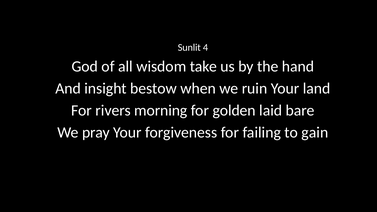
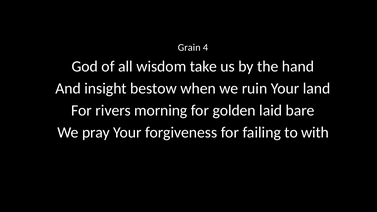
Sunlit: Sunlit -> Grain (189, 47)
gain: gain -> with (315, 132)
